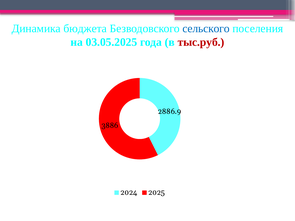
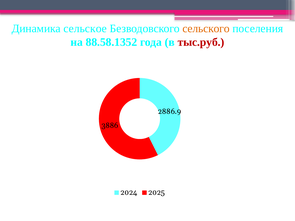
бюджета: бюджета -> сельское (85, 28)
сельского colour: blue -> orange (206, 28)
03.05.2025: 03.05.2025 -> 88.58.1352 (111, 42)
